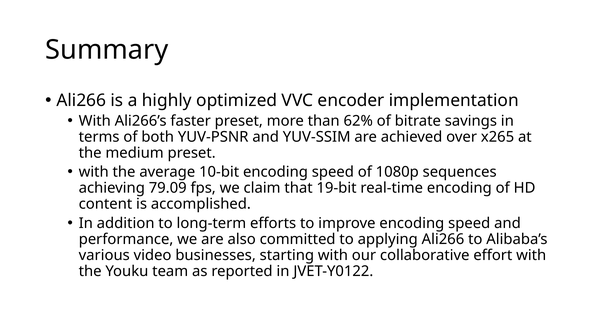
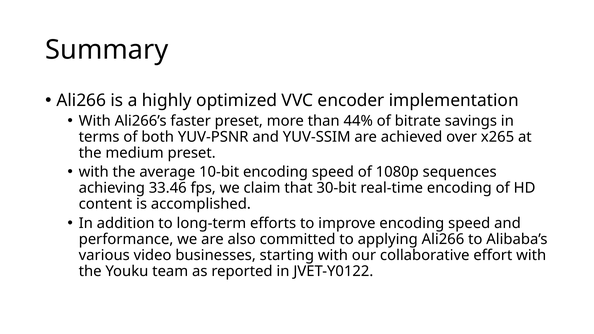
62%: 62% -> 44% (358, 121)
79.09: 79.09 -> 33.46 (168, 188)
19-bit: 19-bit -> 30-bit (337, 188)
